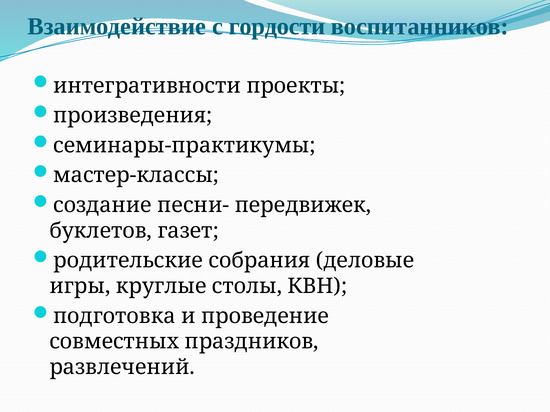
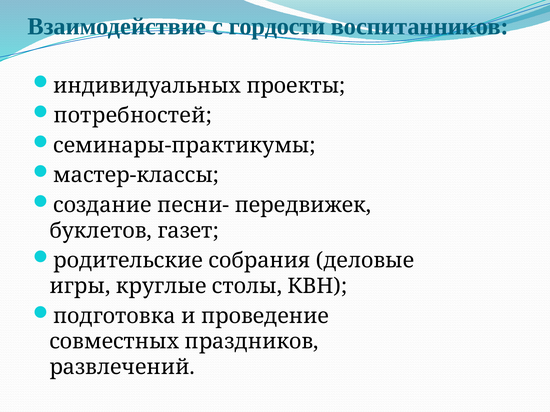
интегративности: интегративности -> индивидуальных (147, 86)
произведения: произведения -> потребностей (133, 116)
